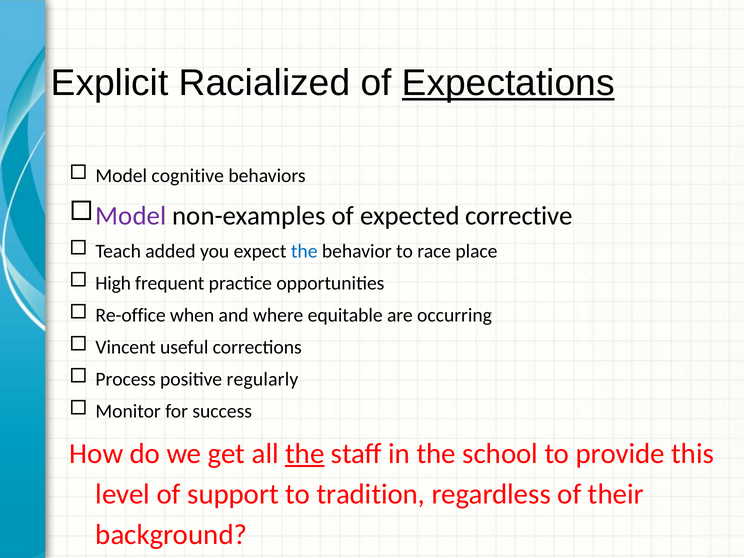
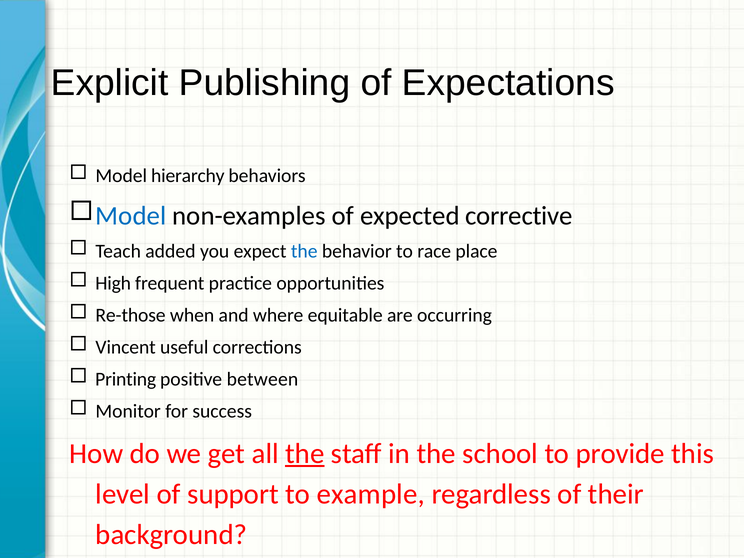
Racialized: Racialized -> Publishing (265, 83)
Expectations underline: present -> none (508, 83)
cognitive: cognitive -> hierarchy (188, 176)
Model colour: purple -> blue (131, 216)
Re-office: Re-office -> Re-those (131, 315)
Process: Process -> Printing (126, 379)
regularly: regularly -> between (262, 379)
tradition: tradition -> example (371, 494)
